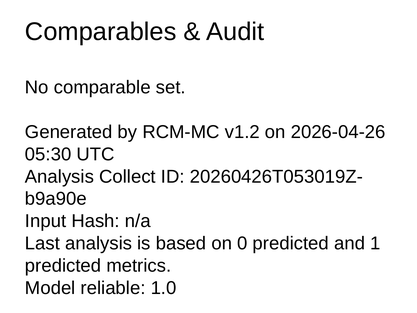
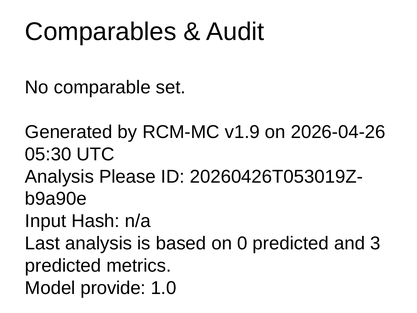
v1.2: v1.2 -> v1.9 (242, 132)
Collect: Collect -> Please (127, 176)
1: 1 -> 3 (375, 243)
reliable: reliable -> provide (113, 288)
